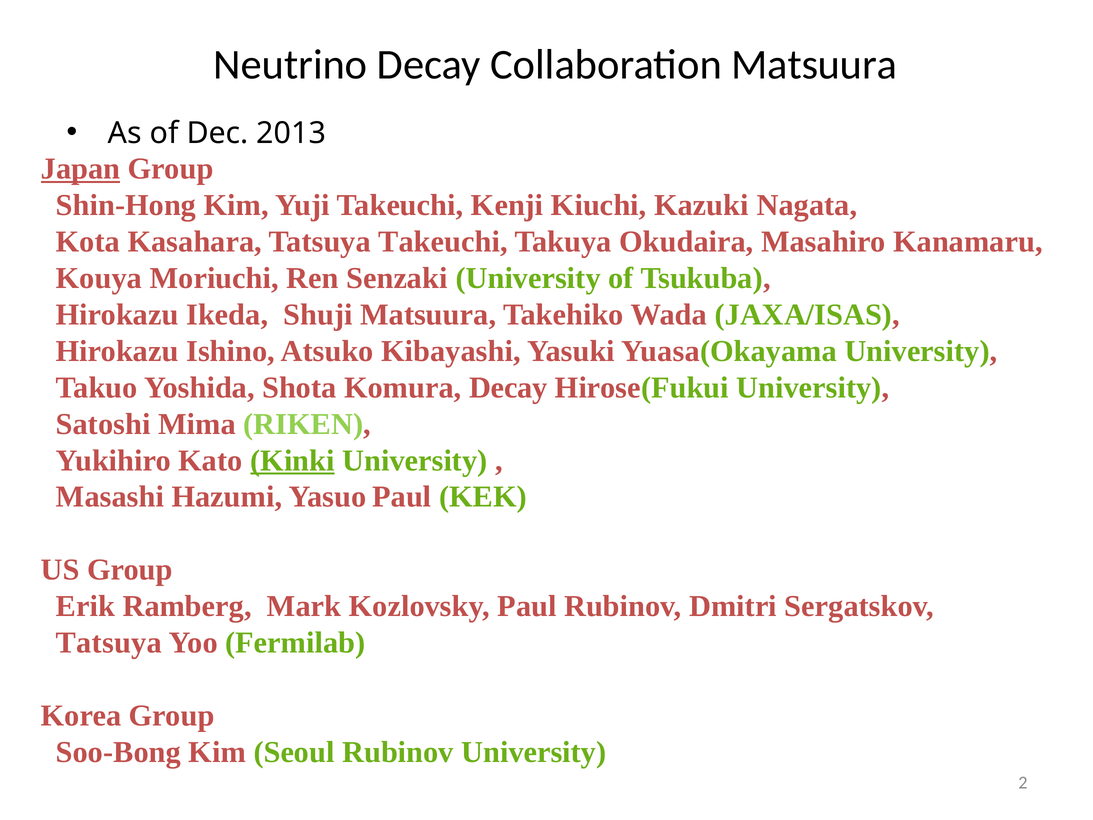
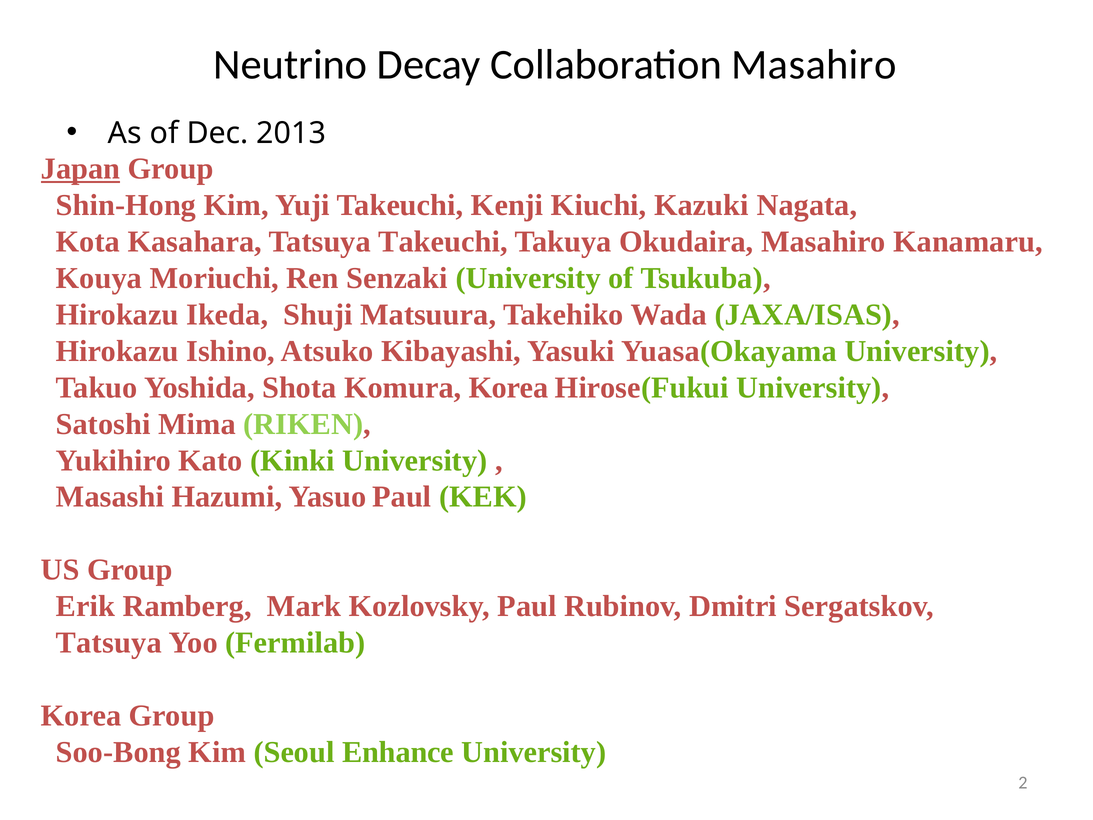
Collaboration Matsuura: Matsuura -> Masahiro (814, 65)
Komura Decay: Decay -> Korea (508, 387)
Kinki underline: present -> none (292, 460)
Seoul Rubinov: Rubinov -> Enhance (398, 752)
